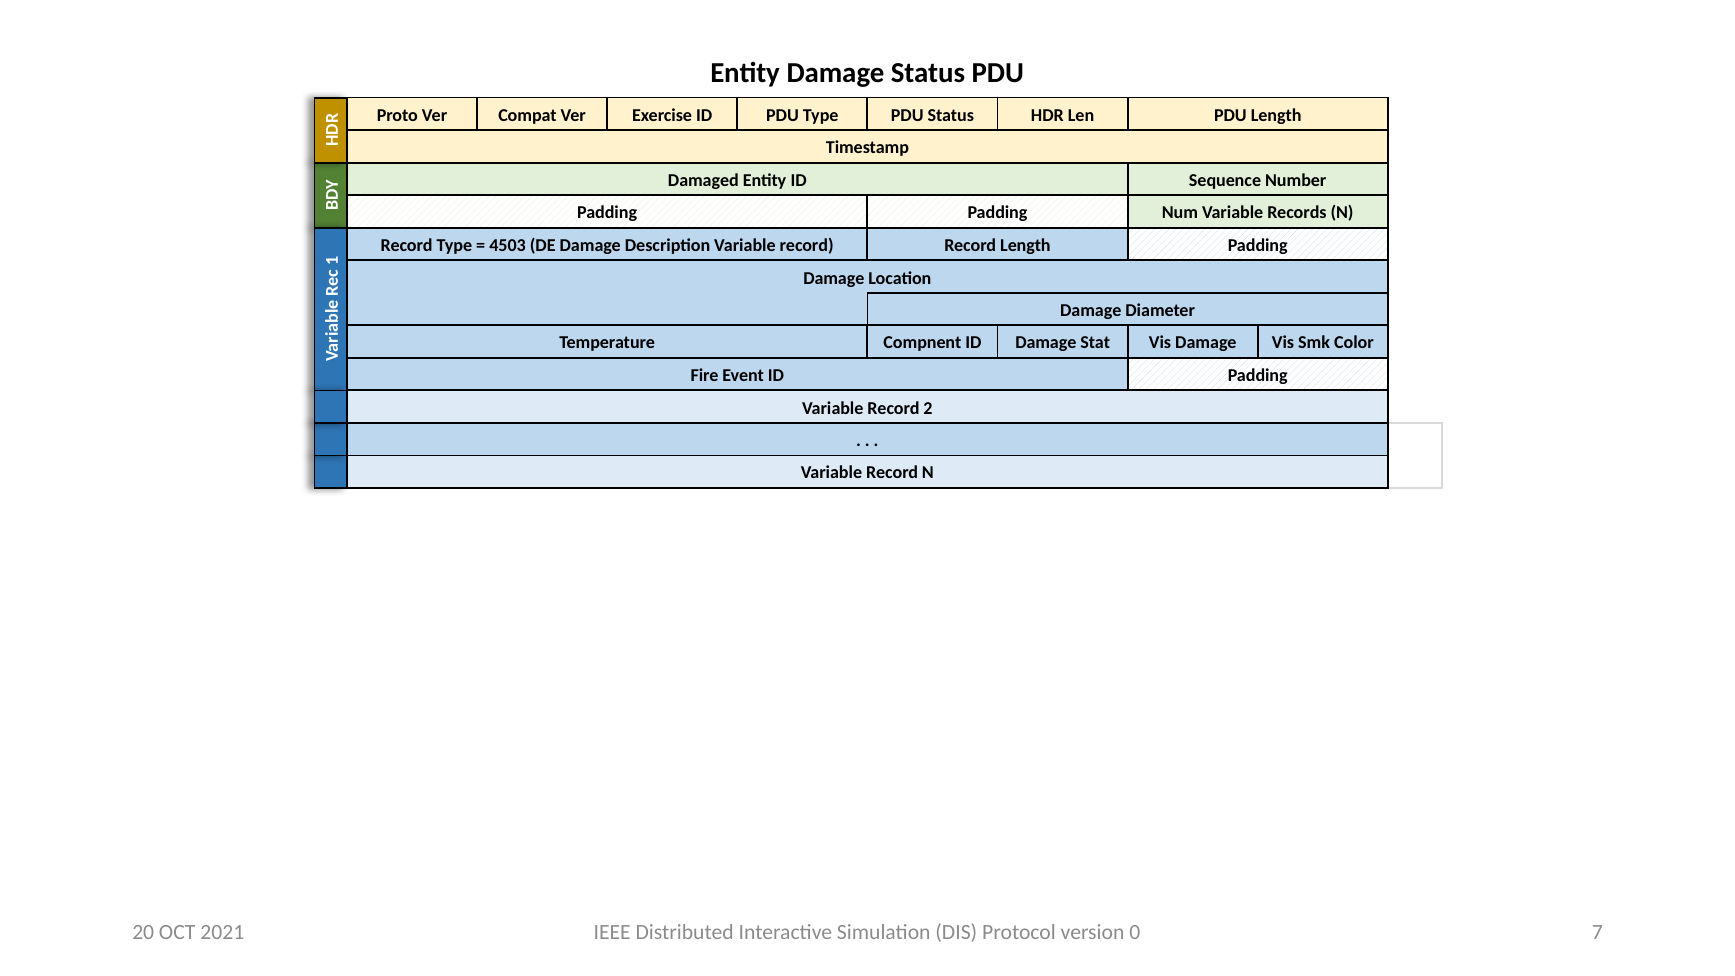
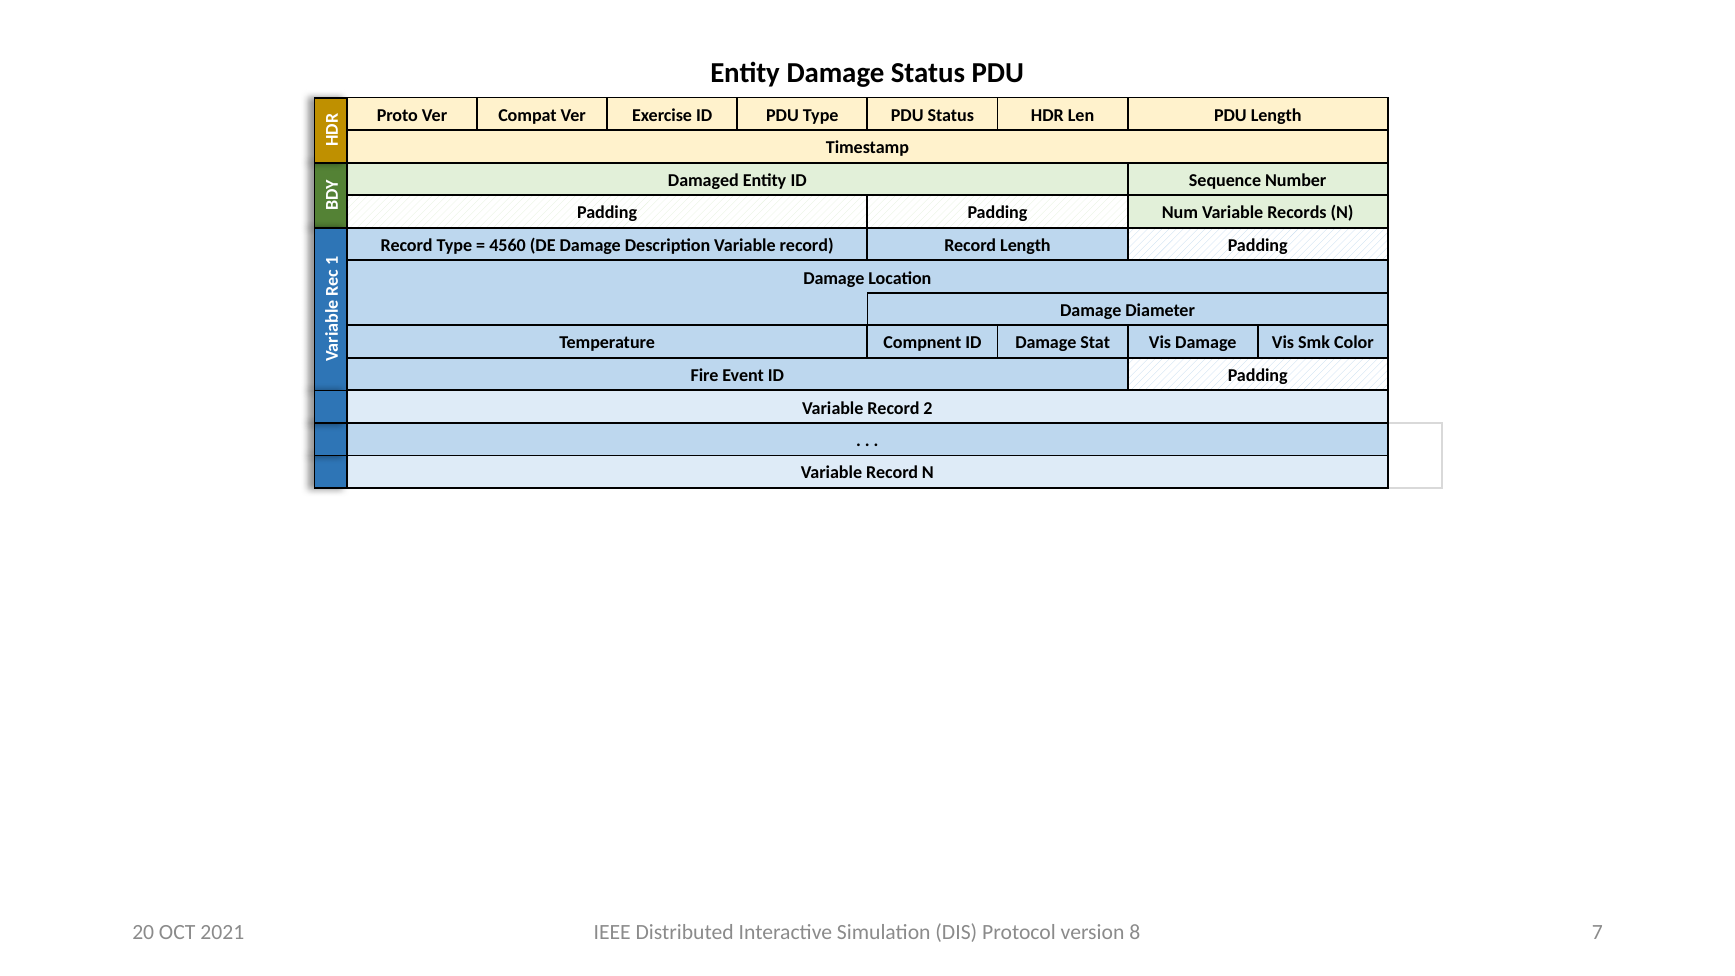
4503: 4503 -> 4560 (508, 245)
0: 0 -> 8 (1135, 932)
